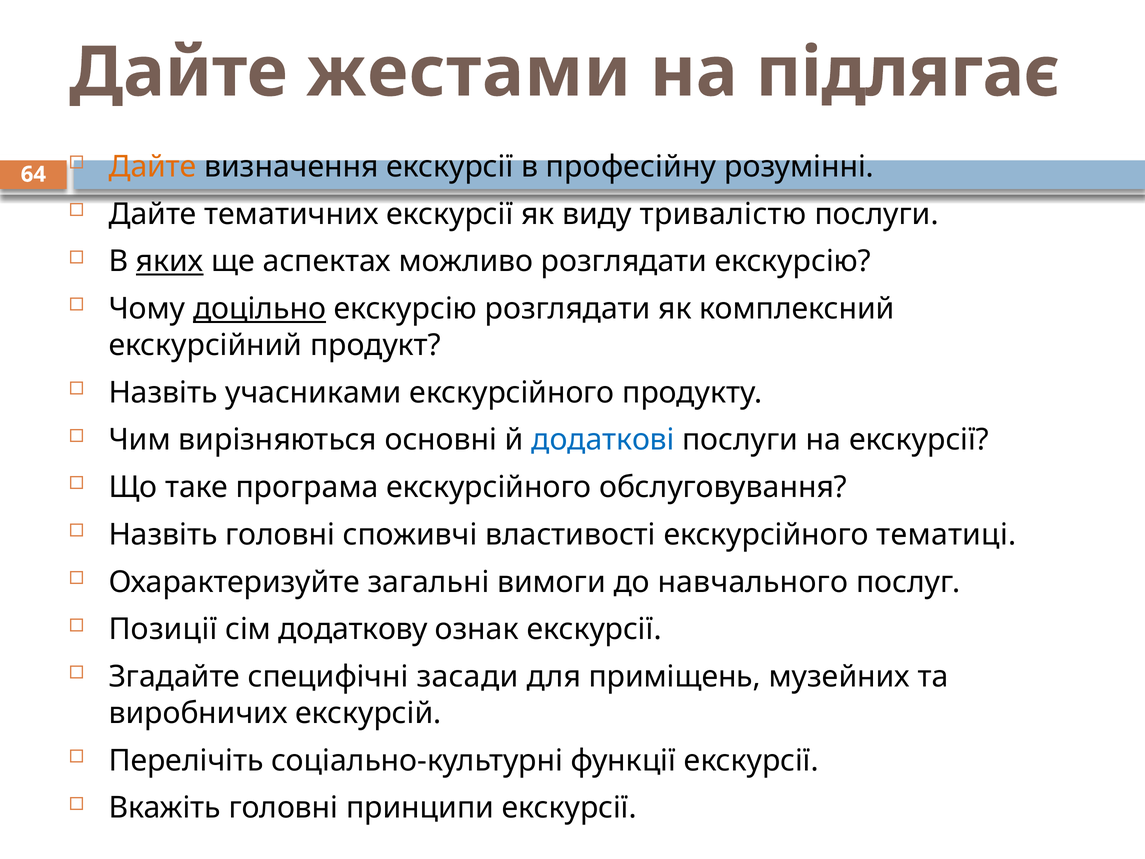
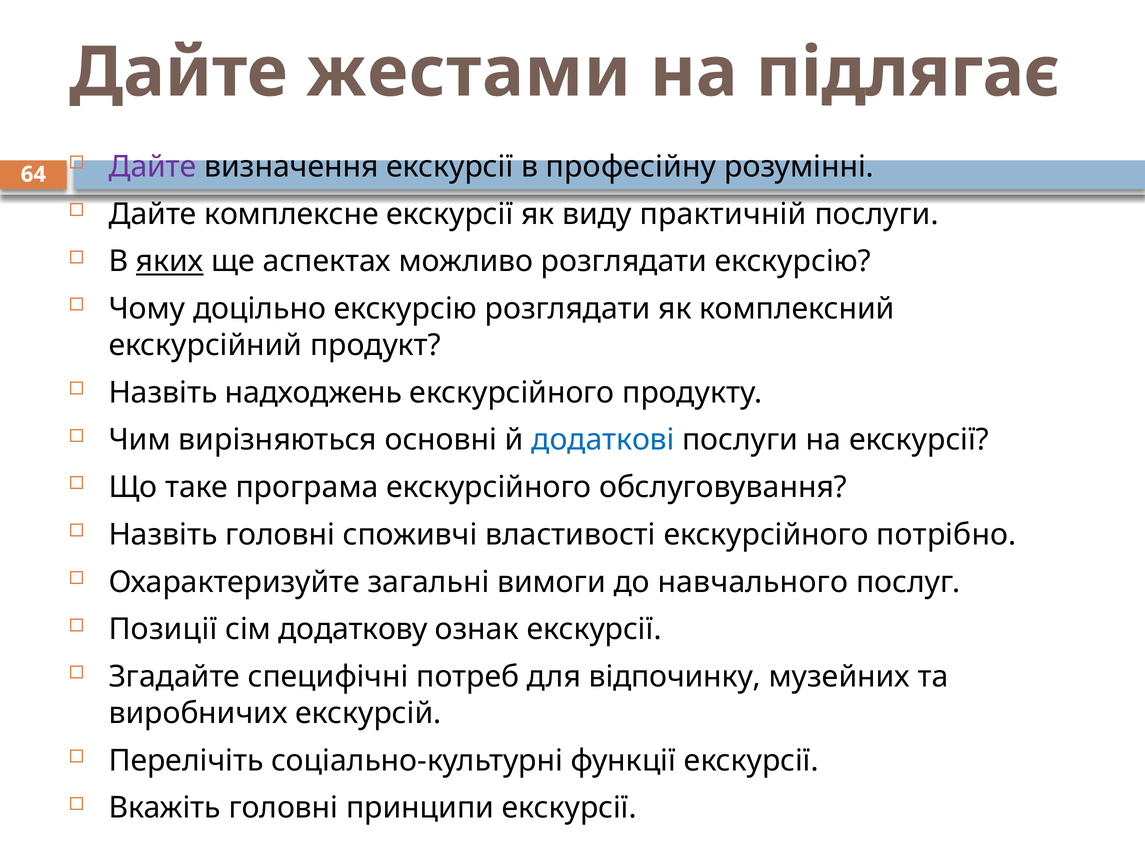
Дайте colour: orange -> purple (153, 167)
тематичних: тематичних -> комплексне (291, 214)
тривалістю: тривалістю -> практичній (723, 214)
доцільно underline: present -> none (260, 309)
учасниками: учасниками -> надходжень (314, 392)
тематиці: тематиці -> потрібно (946, 535)
засади: засади -> потреб (468, 677)
приміщень: приміщень -> відпочинку (675, 677)
